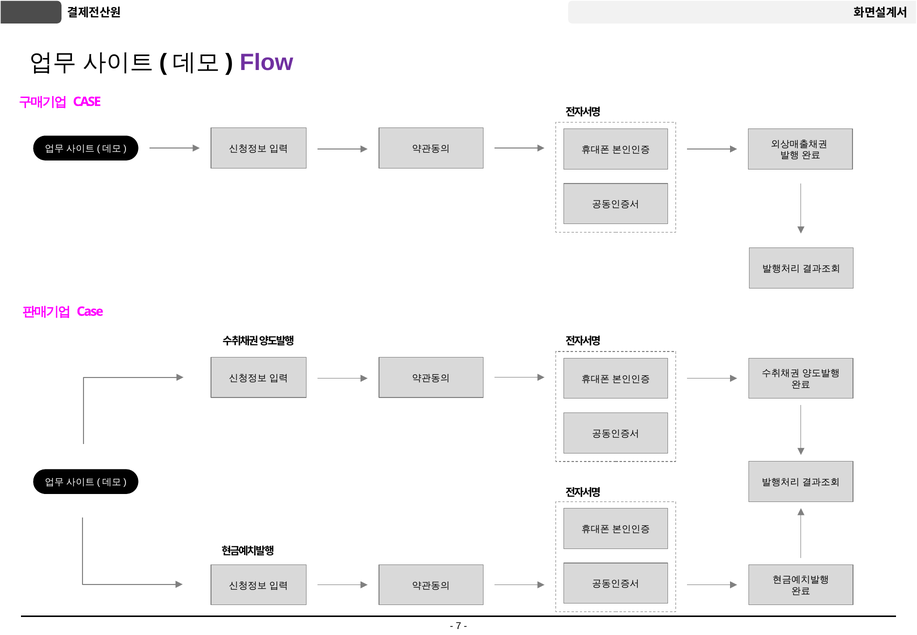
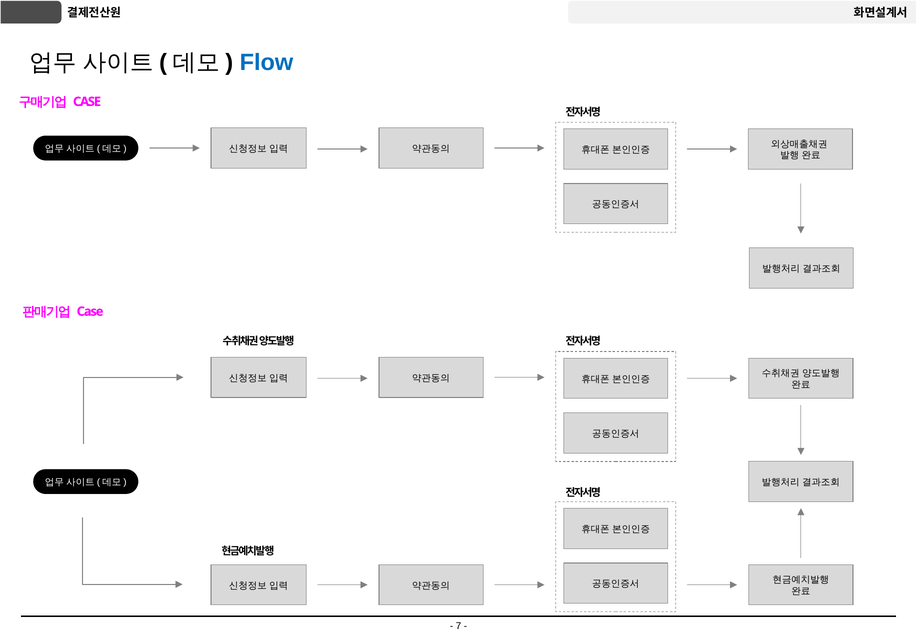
Flow colour: purple -> blue (266, 62)
